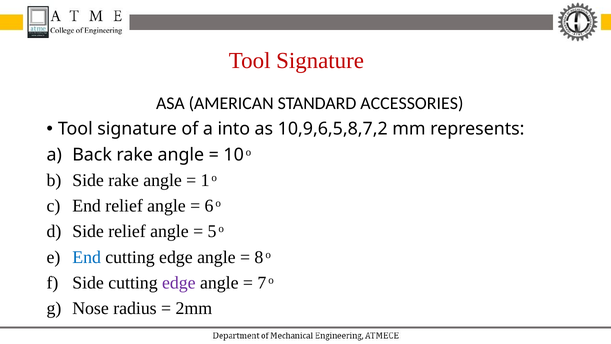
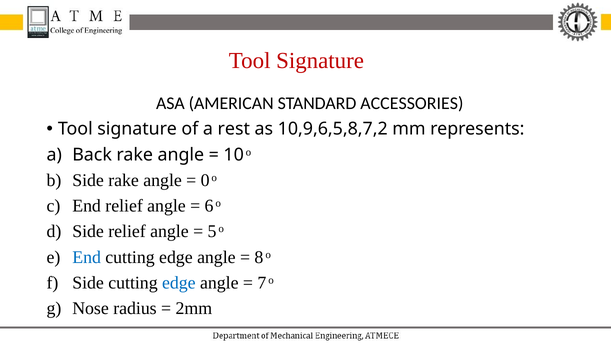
into: into -> rest (234, 129)
1: 1 -> 0 (205, 180)
edge colour: purple -> blue (179, 283)
